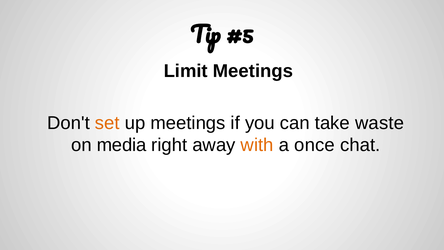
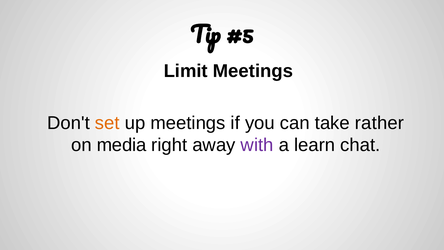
waste: waste -> rather (380, 123)
with colour: orange -> purple (257, 145)
once: once -> learn (315, 145)
